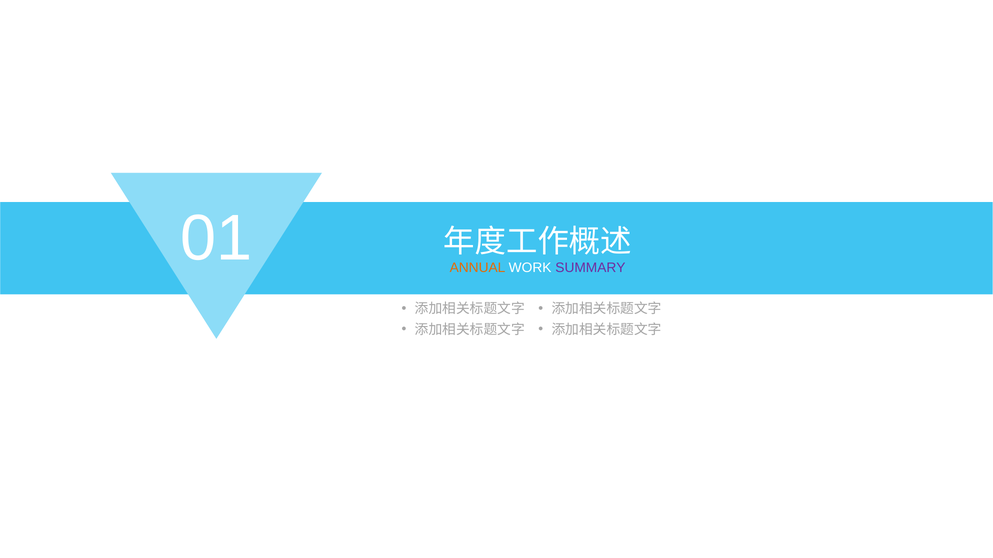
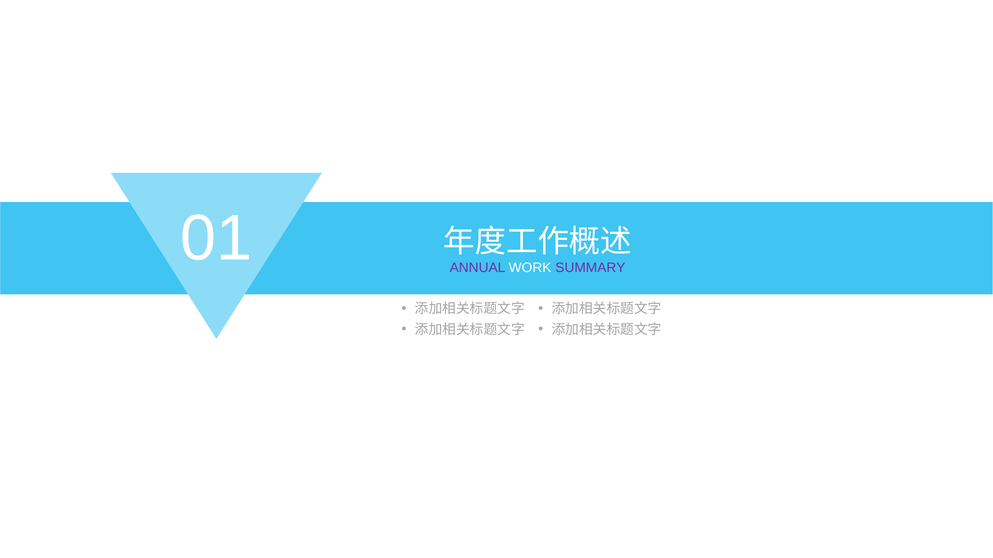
ANNUAL colour: orange -> purple (478, 268)
